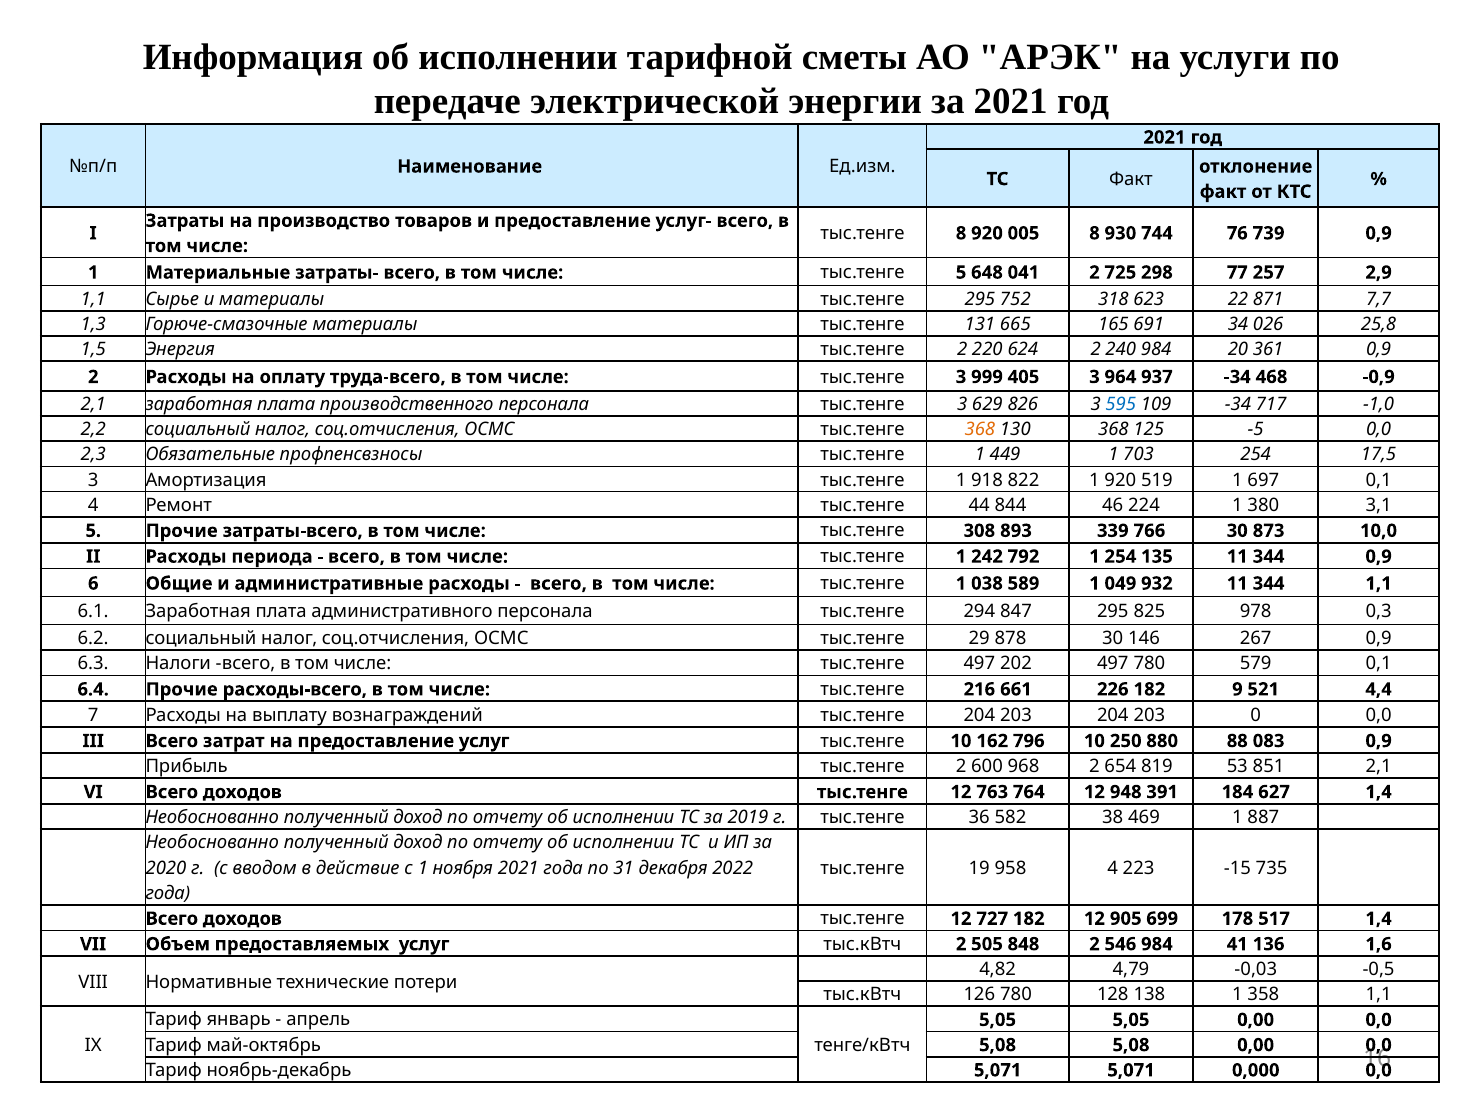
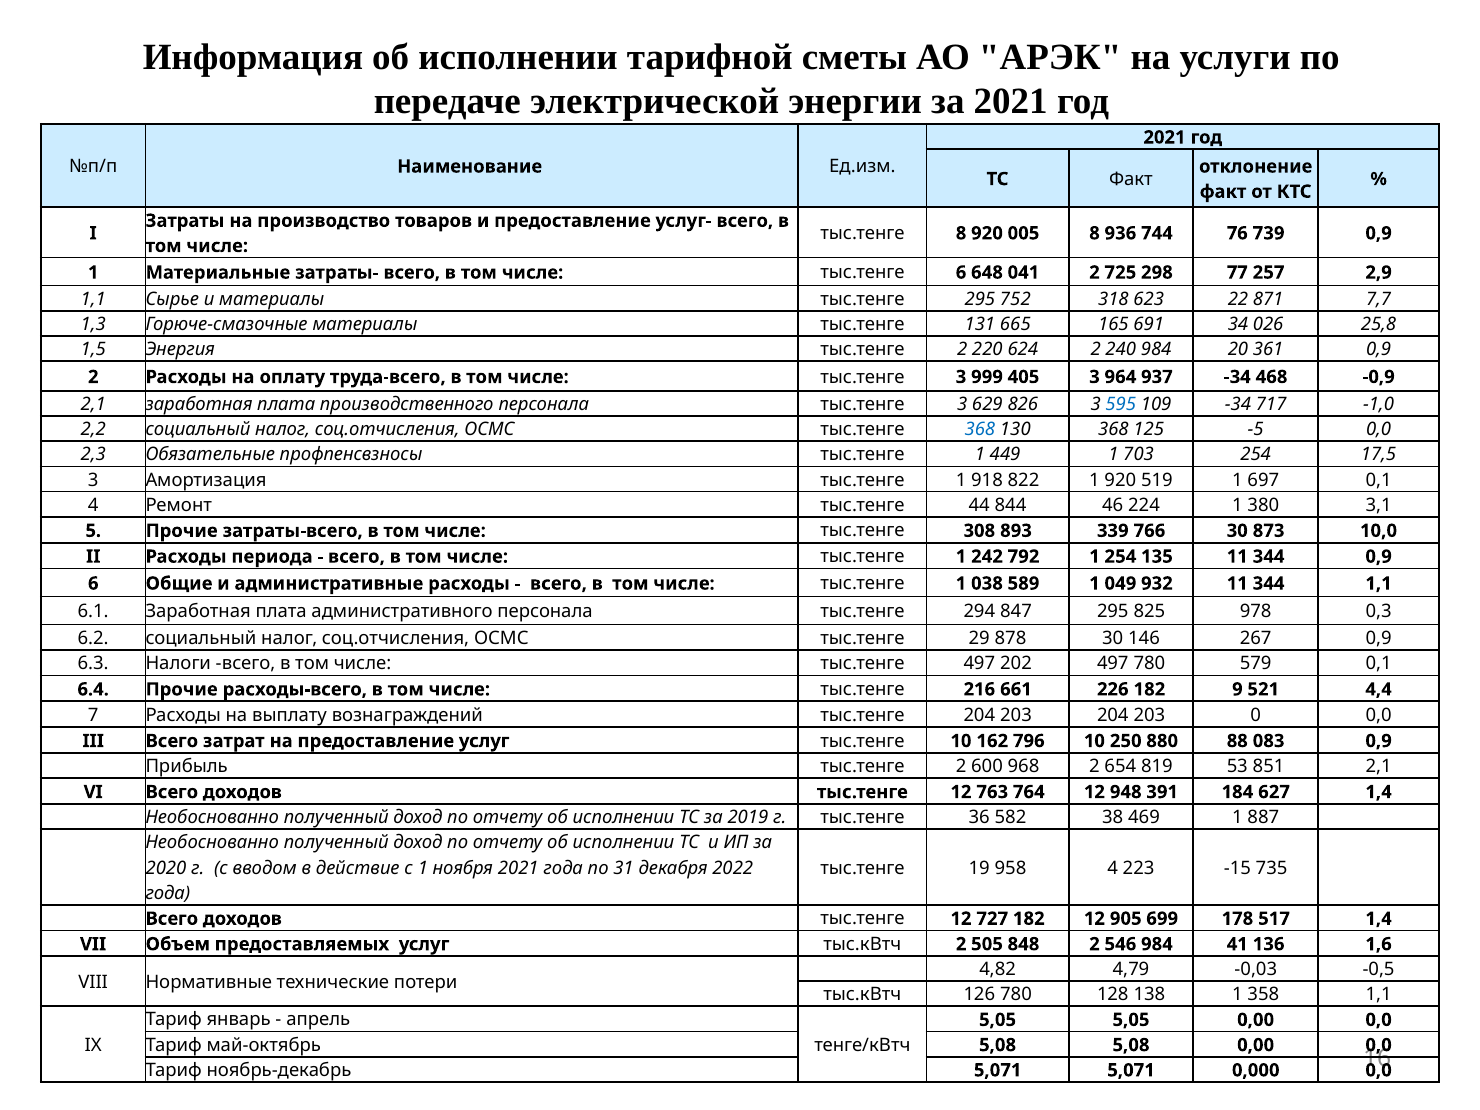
930: 930 -> 936 (1120, 233)
тыс.тенге 5: 5 -> 6 (961, 273)
368 colour: orange -> blue (980, 430)
